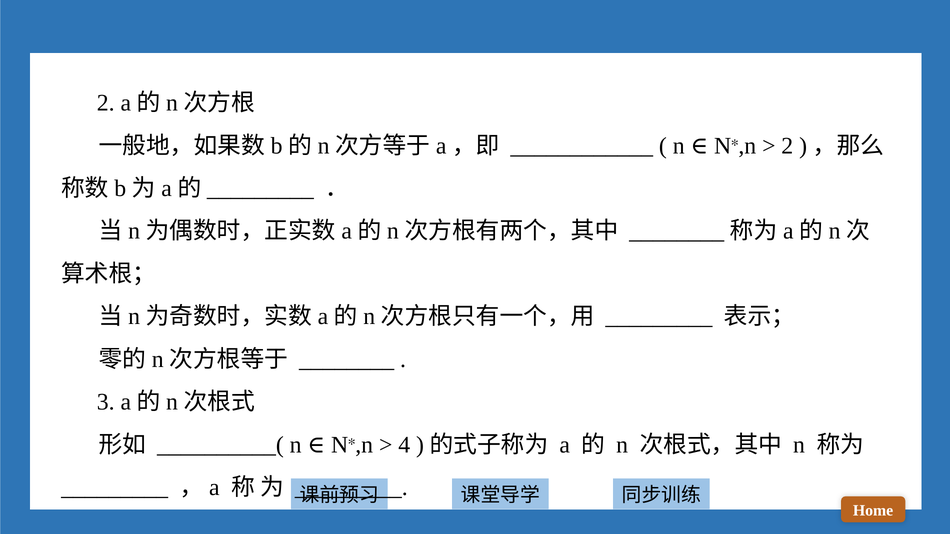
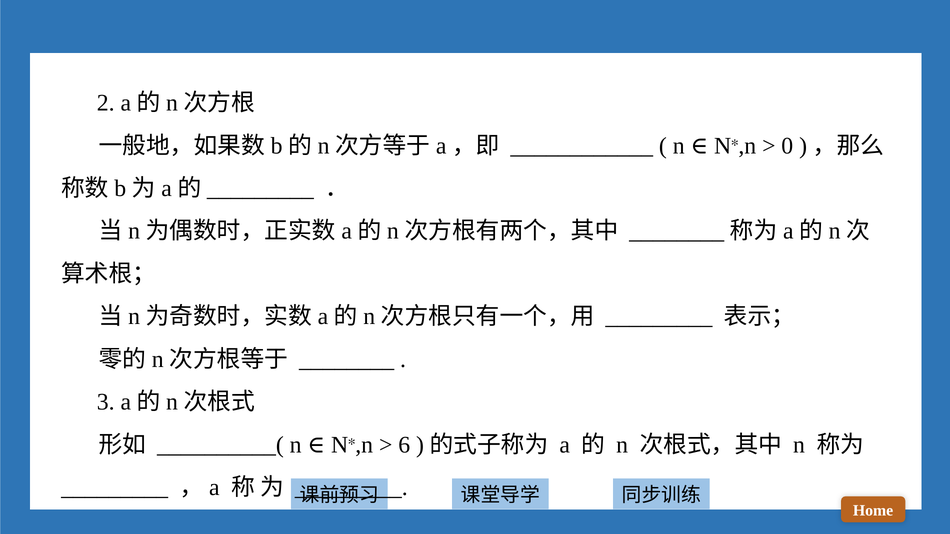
2: 2 -> 0 (787, 146)
4: 4 -> 6 (404, 445)
